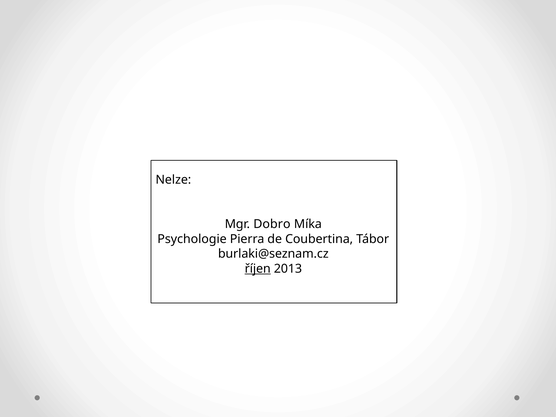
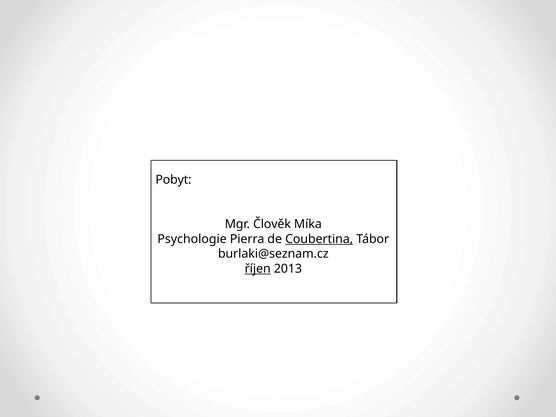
Nelze: Nelze -> Pobyt (173, 180)
Dobro: Dobro -> Člověk (272, 224)
Coubertina underline: none -> present (319, 239)
